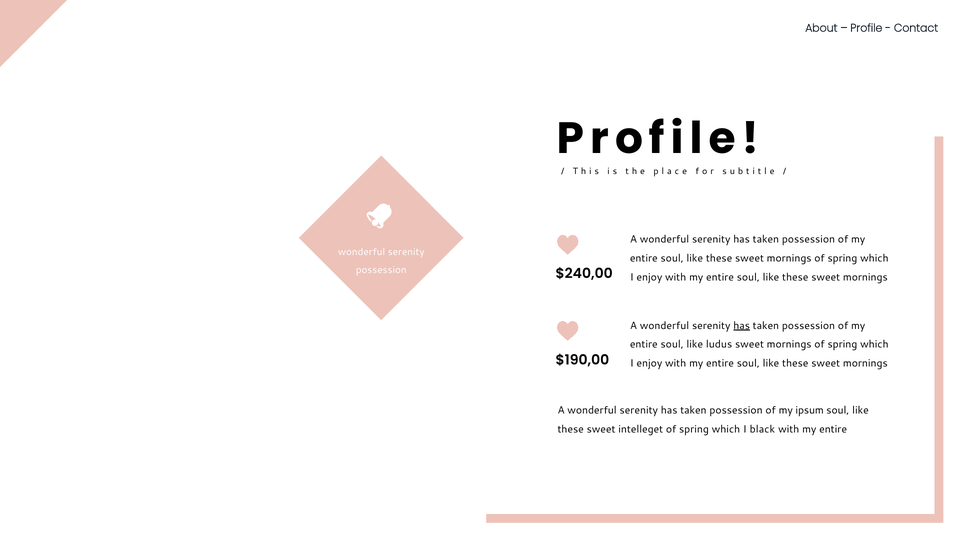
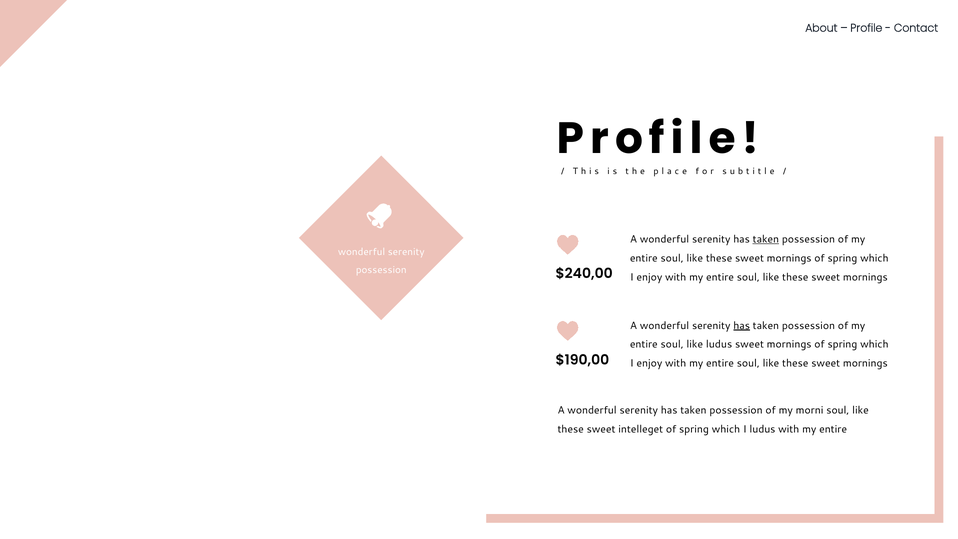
taken underline: none -> present (766, 239)
ipsum: ipsum -> morni (810, 410)
I black: black -> ludus (762, 429)
